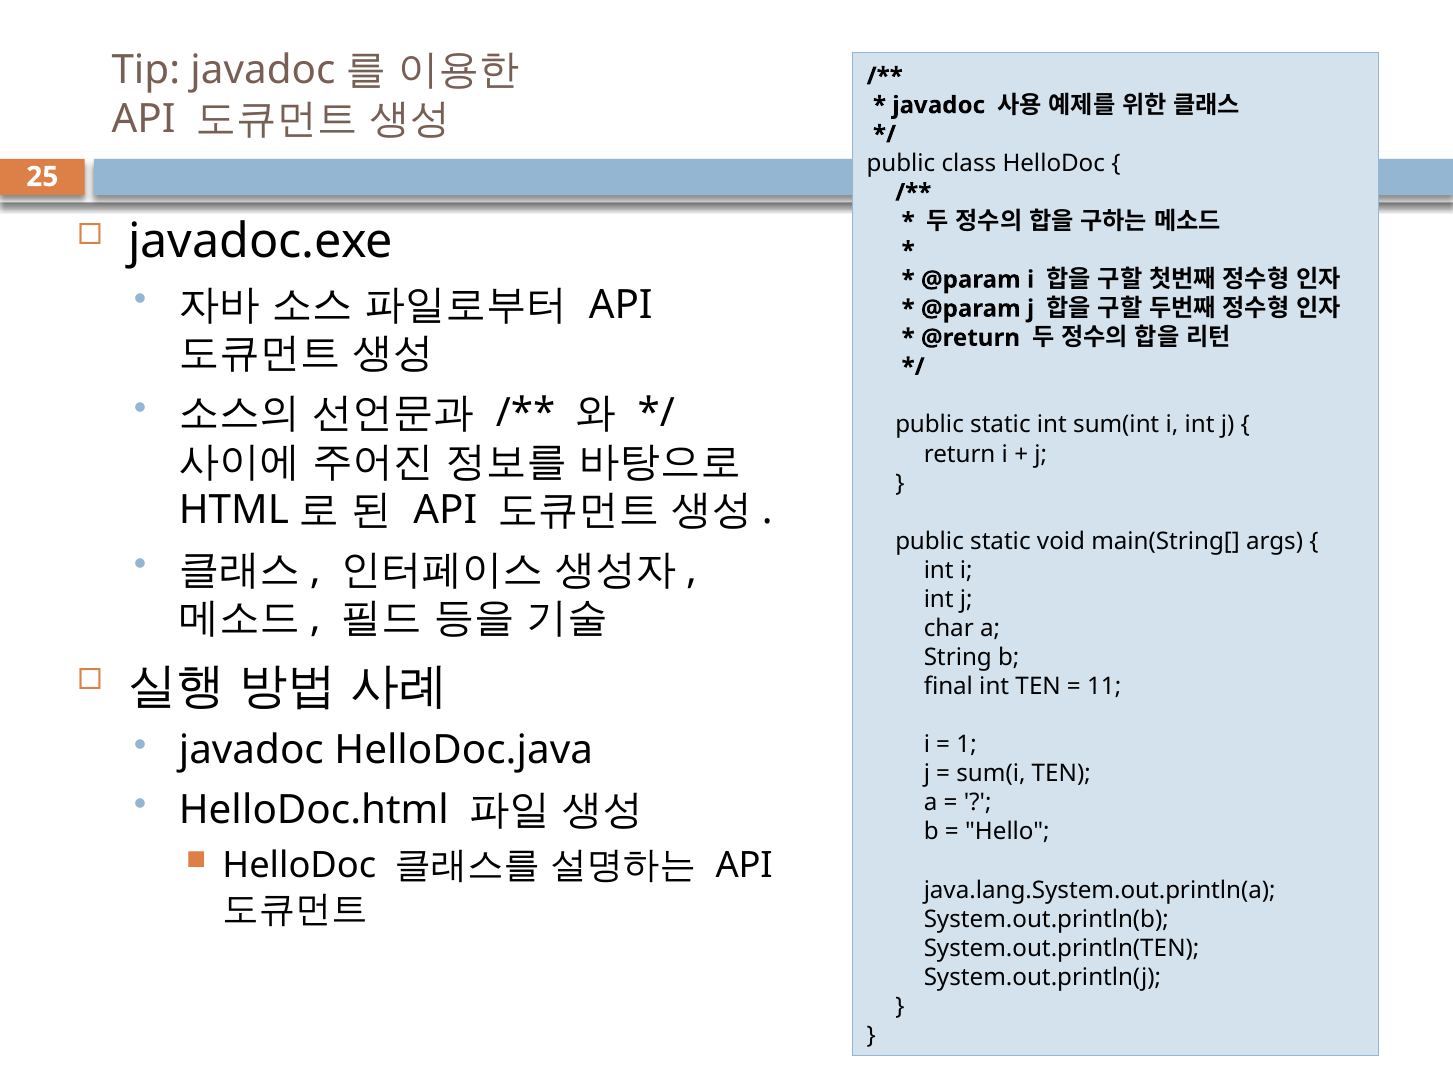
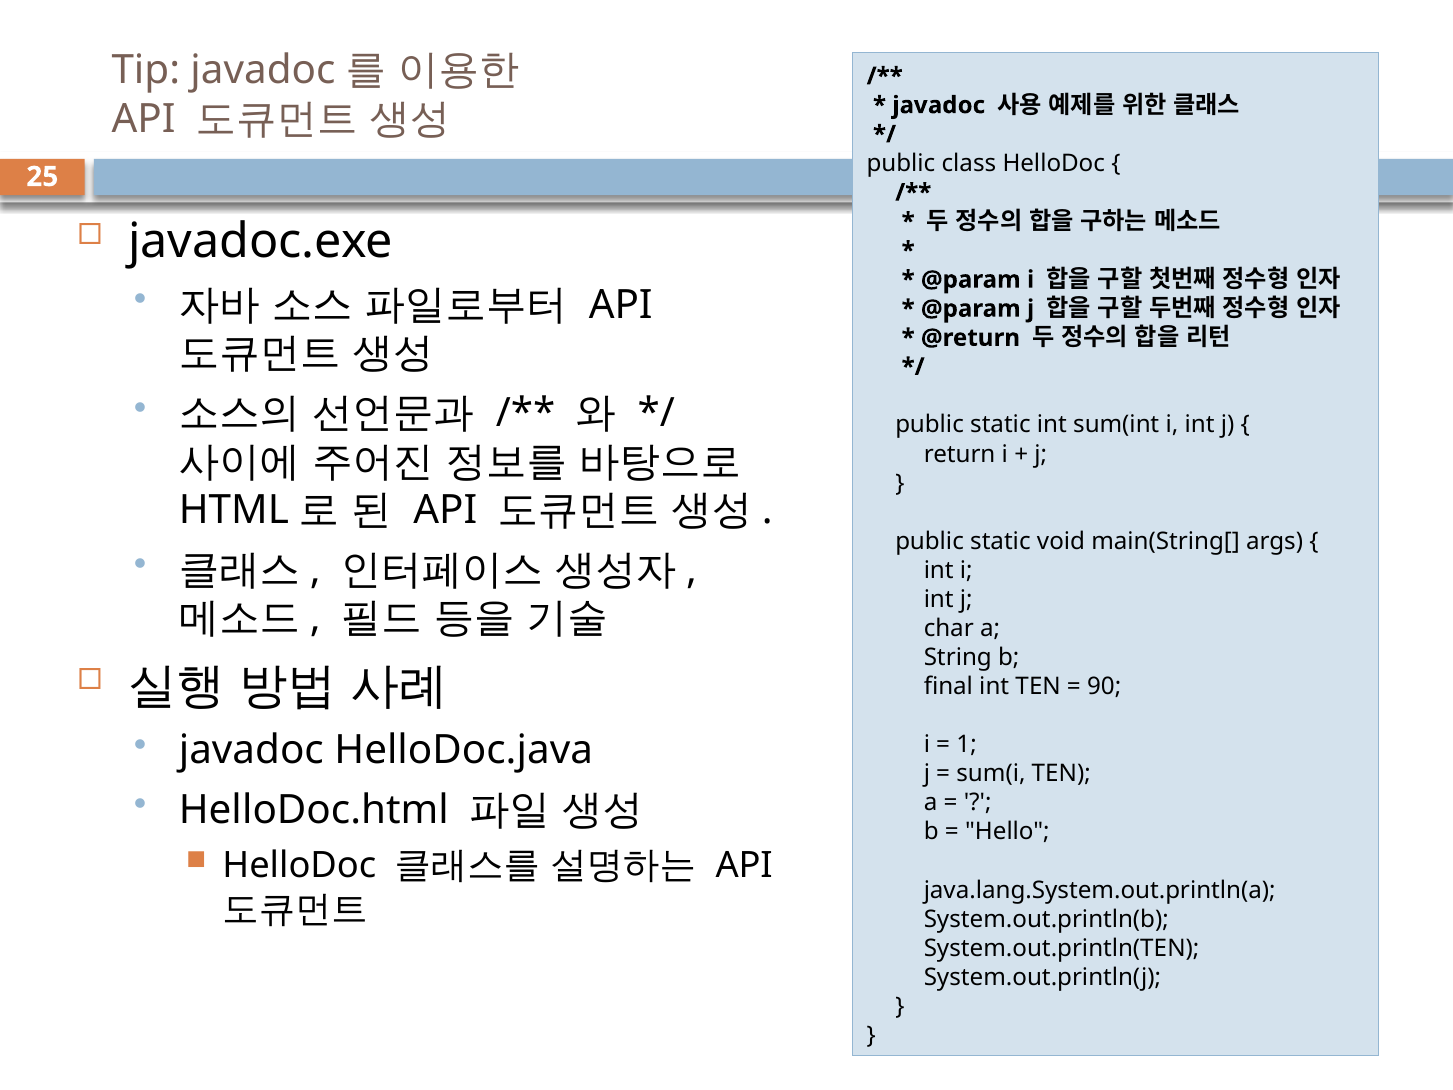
11: 11 -> 90 (1104, 686)
